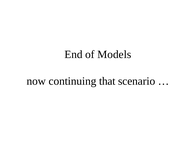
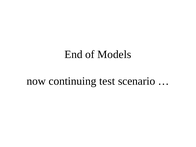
that: that -> test (107, 81)
